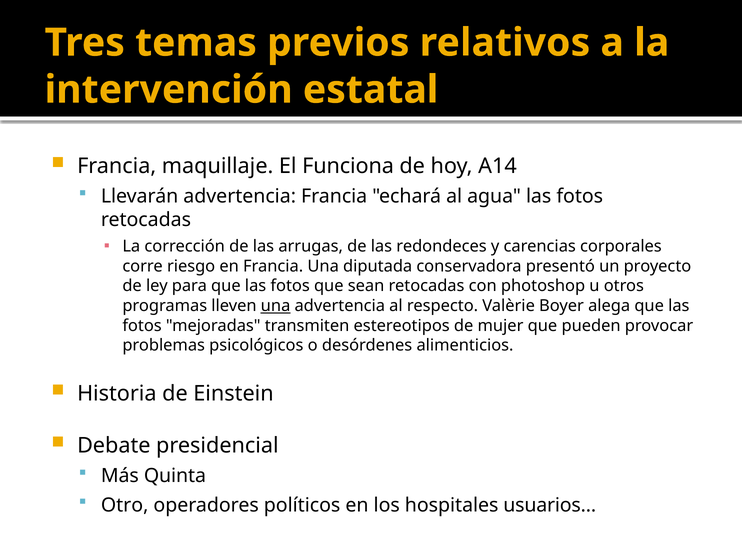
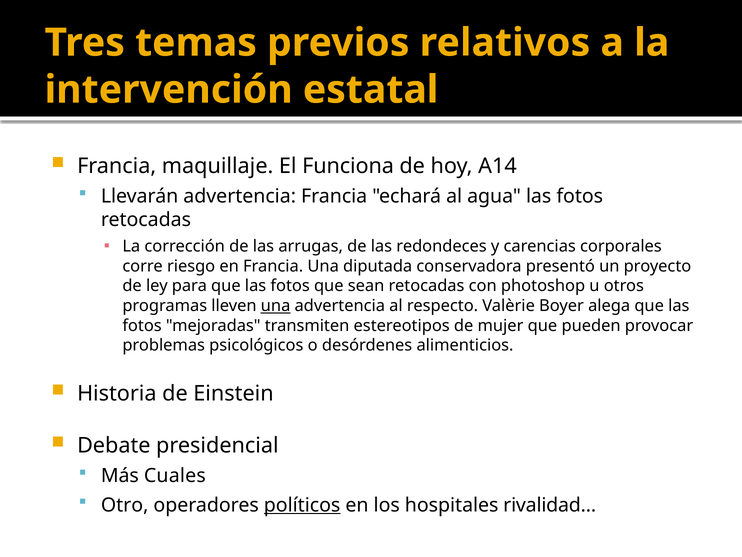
Quinta: Quinta -> Cuales (175, 475)
políticos underline: none -> present (302, 505)
usuarios…: usuarios… -> rivalidad… (550, 505)
